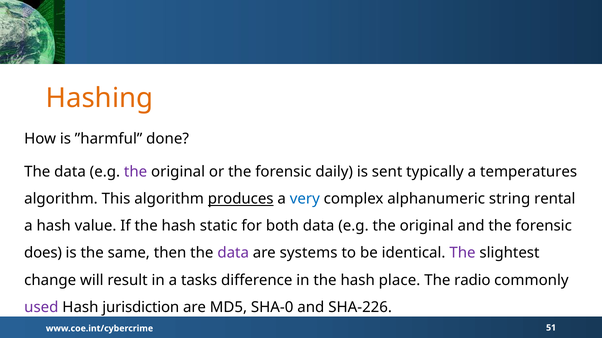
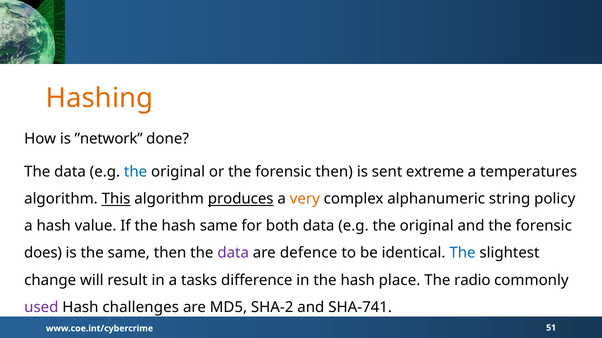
”harmful: ”harmful -> ”network (109, 139)
the colour: purple -> blue (136, 172)
forensic daily: daily -> then (334, 172)
typically: typically -> extreme (435, 172)
This underline: none -> present (116, 199)
very colour: blue -> orange (305, 199)
rental: rental -> policy (555, 199)
hash static: static -> same (219, 226)
systems: systems -> defence (309, 254)
The colour: purple -> blue (462, 254)
jurisdiction: jurisdiction -> challenges (141, 308)
SHA-0: SHA-0 -> SHA-2 (272, 308)
SHA-226: SHA-226 -> SHA-741 (360, 308)
